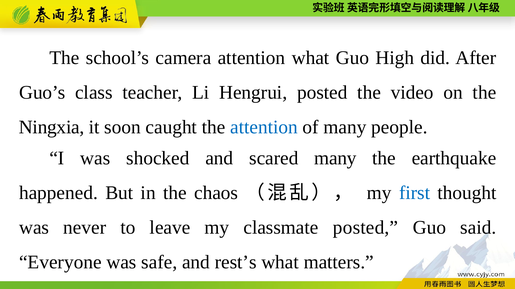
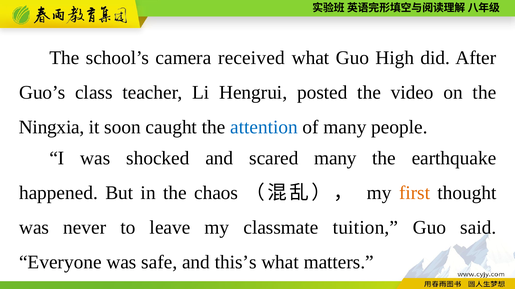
camera attention: attention -> received (251, 58)
first colour: blue -> orange (415, 193)
classmate posted: posted -> tuition (366, 228)
rest’s: rest’s -> this’s (236, 263)
